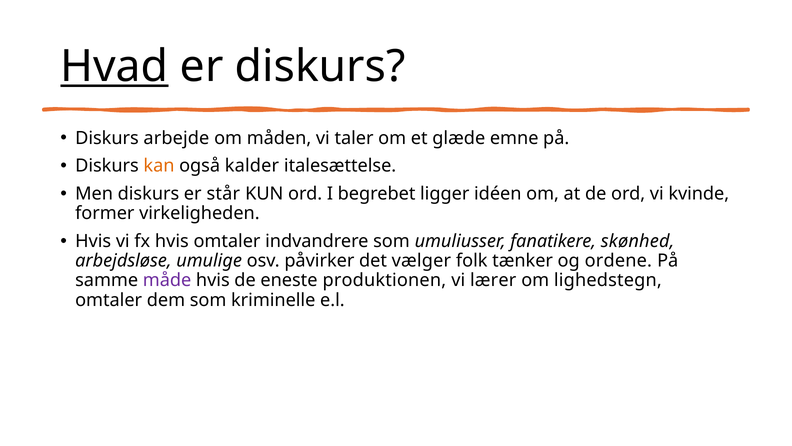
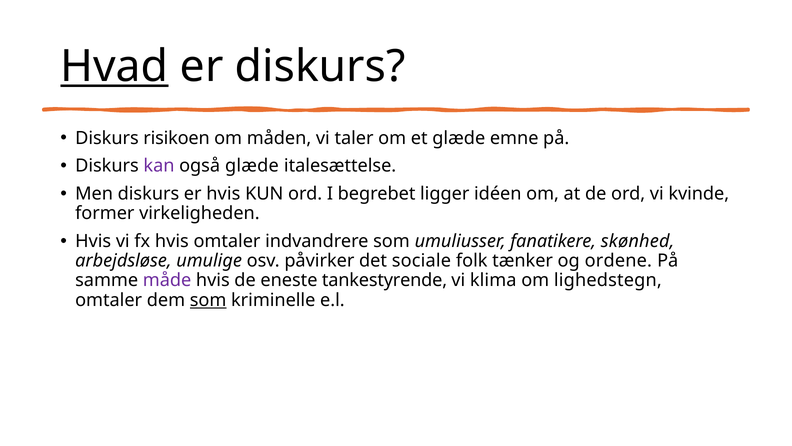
arbejde: arbejde -> risikoen (177, 138)
kan colour: orange -> purple (159, 166)
også kalder: kalder -> glæde (252, 166)
er står: står -> hvis (223, 194)
vælger: vælger -> sociale (421, 261)
produktionen: produktionen -> tankestyrende (385, 280)
lærer: lærer -> klima (493, 280)
som underline: none -> present (208, 300)
